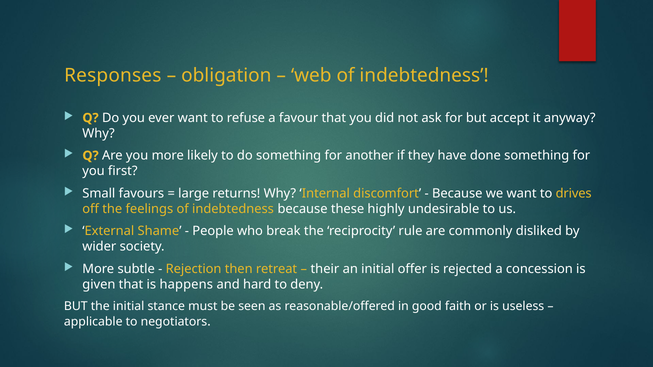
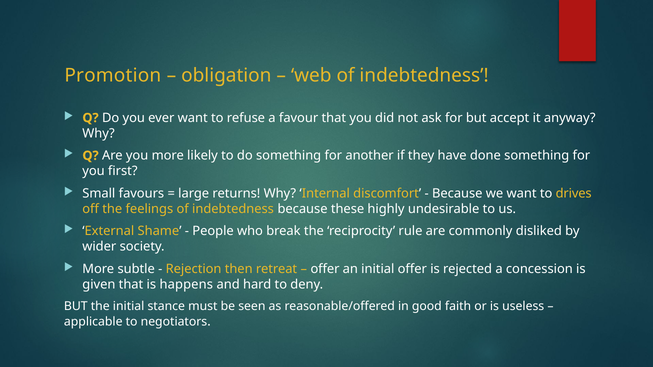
Responses: Responses -> Promotion (113, 75)
their: their -> offer (325, 269)
